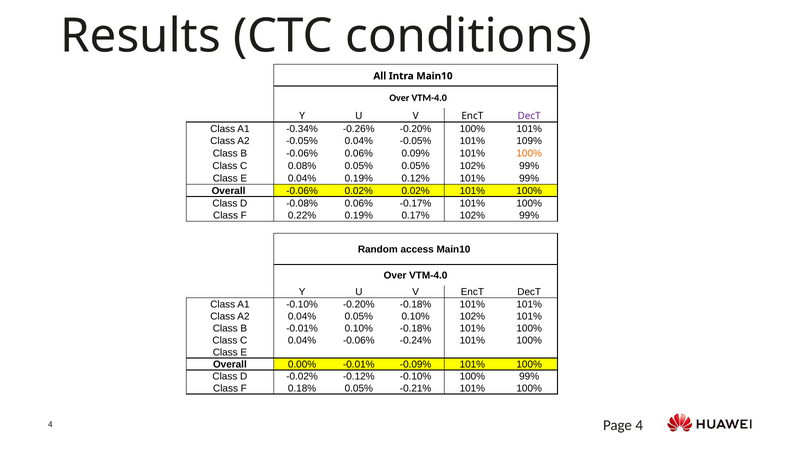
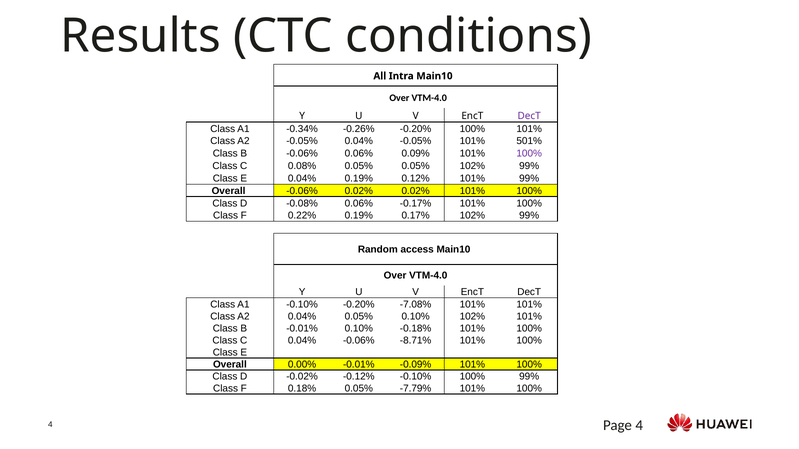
109%: 109% -> 501% (529, 141)
100% colour: orange -> purple (529, 154)
-0.20% -0.18%: -0.18% -> -7.08% (416, 304)
-0.24%: -0.24% -> -8.71% (416, 341)
-0.21%: -0.21% -> -7.79% (416, 389)
